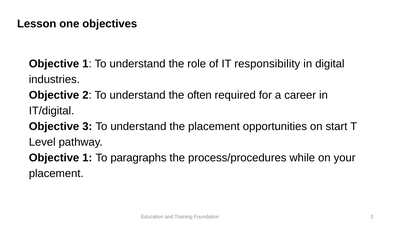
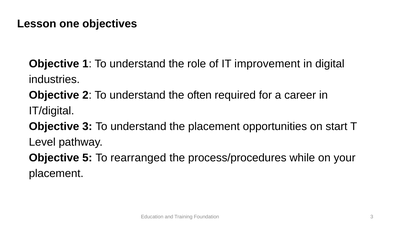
responsibility: responsibility -> improvement (267, 64)
1: 1 -> 5 (87, 158)
paragraphs: paragraphs -> rearranged (138, 158)
